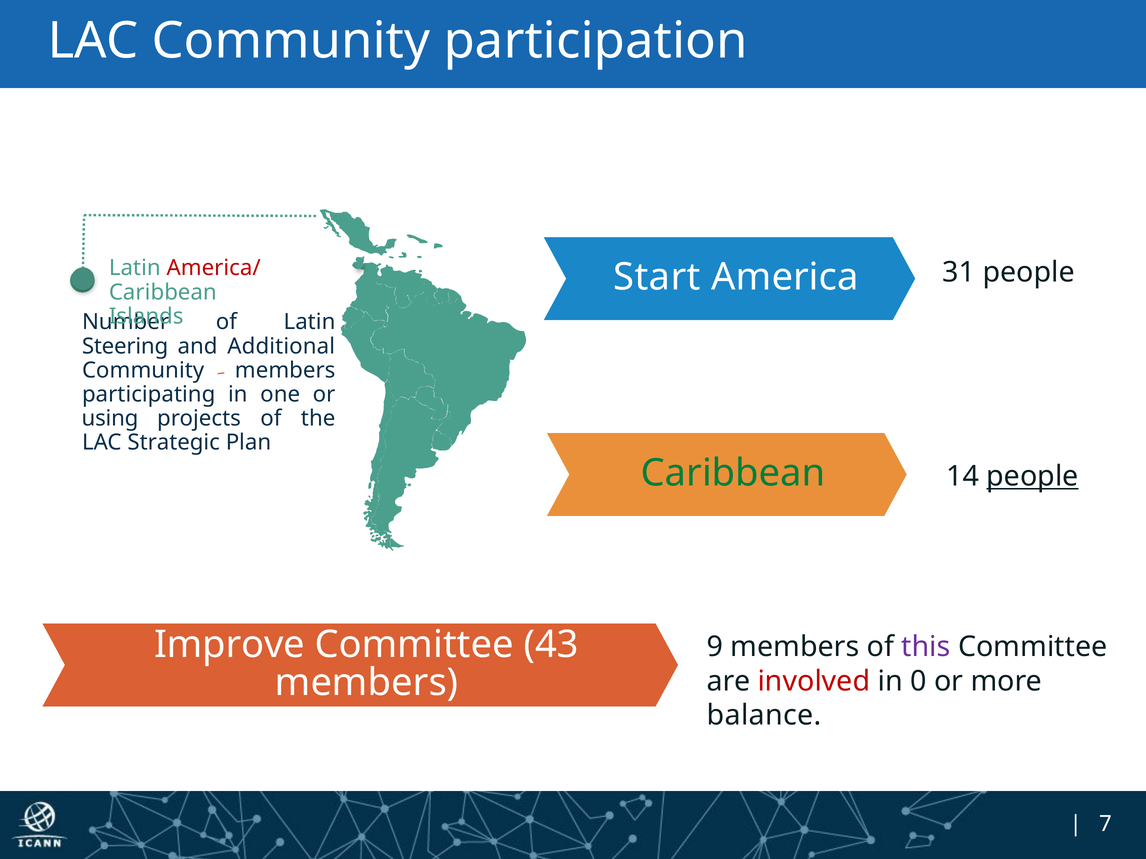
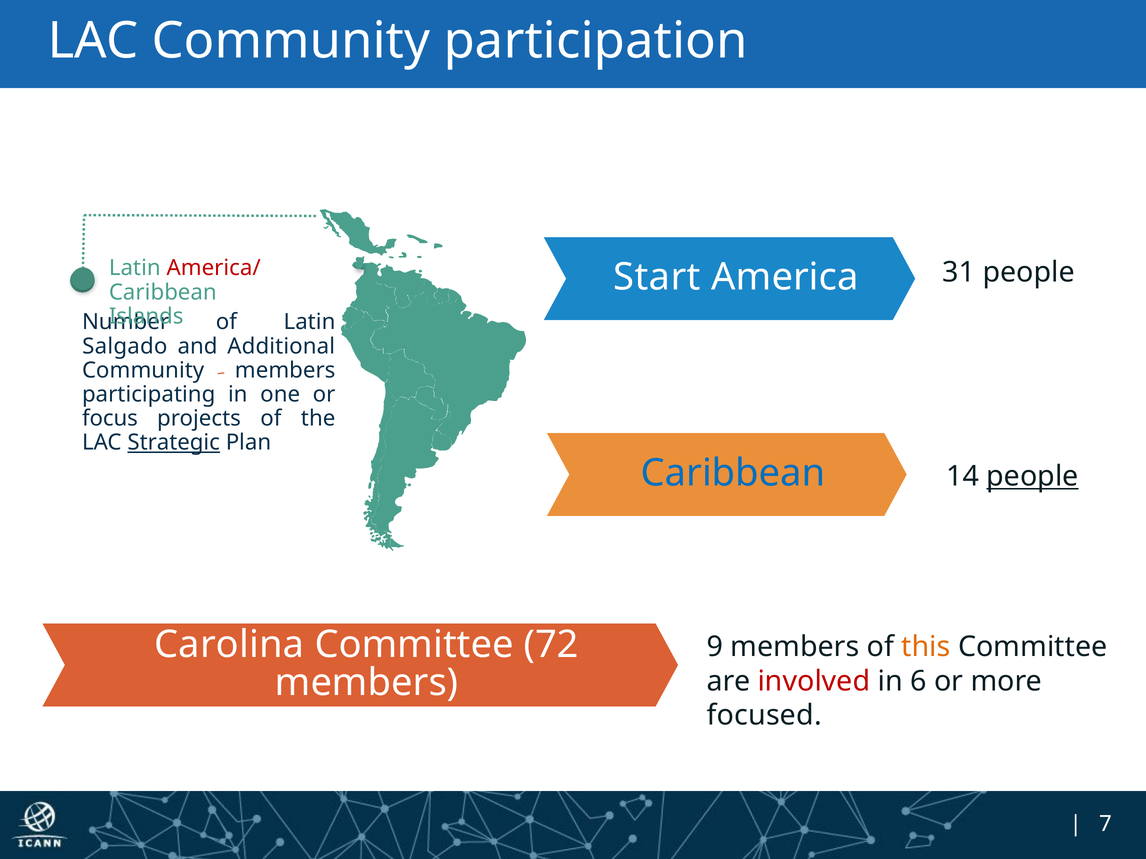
Steering: Steering -> Salgado (125, 346)
using: using -> focus (110, 419)
Strategic underline: none -> present (174, 443)
Caribbean colour: green -> blue (733, 473)
Improve: Improve -> Carolina (229, 645)
43: 43 -> 72 (551, 645)
this colour: purple -> orange (926, 647)
0: 0 -> 6 (918, 682)
balance: balance -> focused (764, 716)
